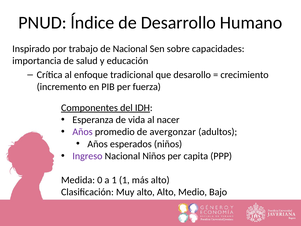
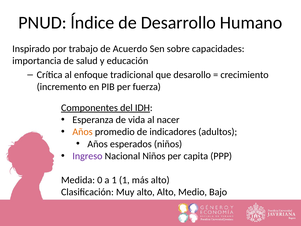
de Nacional: Nacional -> Acuerdo (130, 49)
Años colour: purple -> orange (83, 132)
avergonzar: avergonzar -> indicadores (173, 132)
